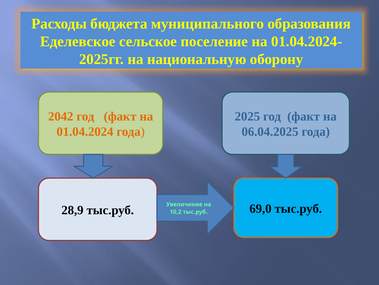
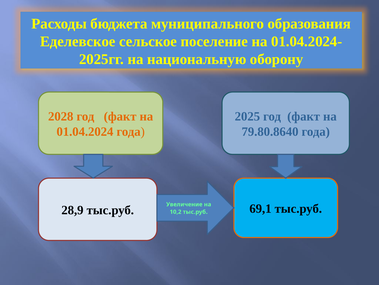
2042: 2042 -> 2028 (61, 116)
06.04.2025: 06.04.2025 -> 79.80.8640 (270, 131)
69,0: 69,0 -> 69,1 (260, 208)
